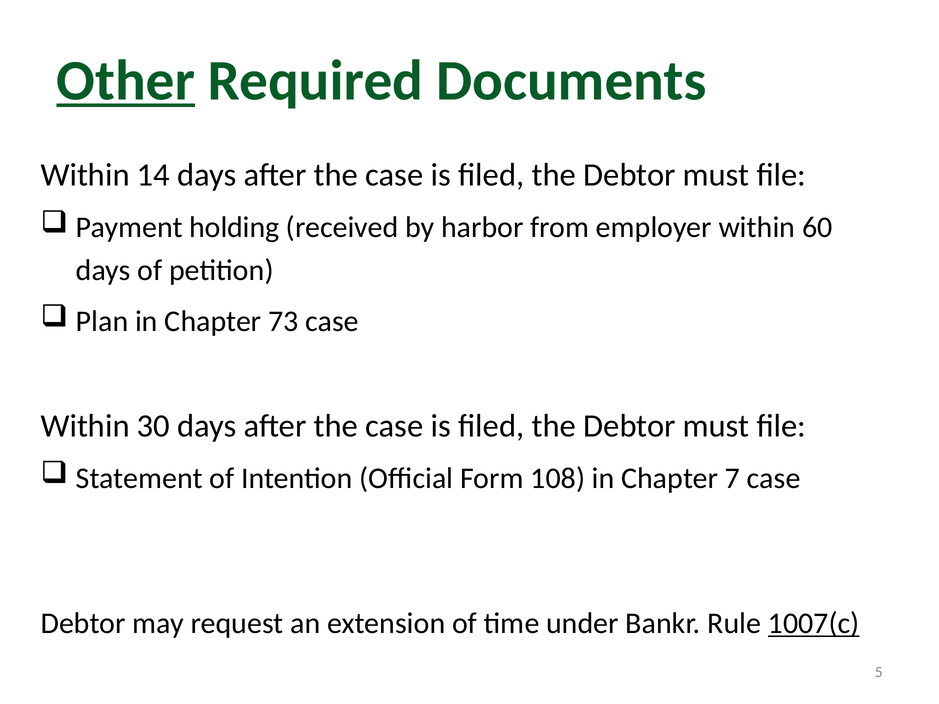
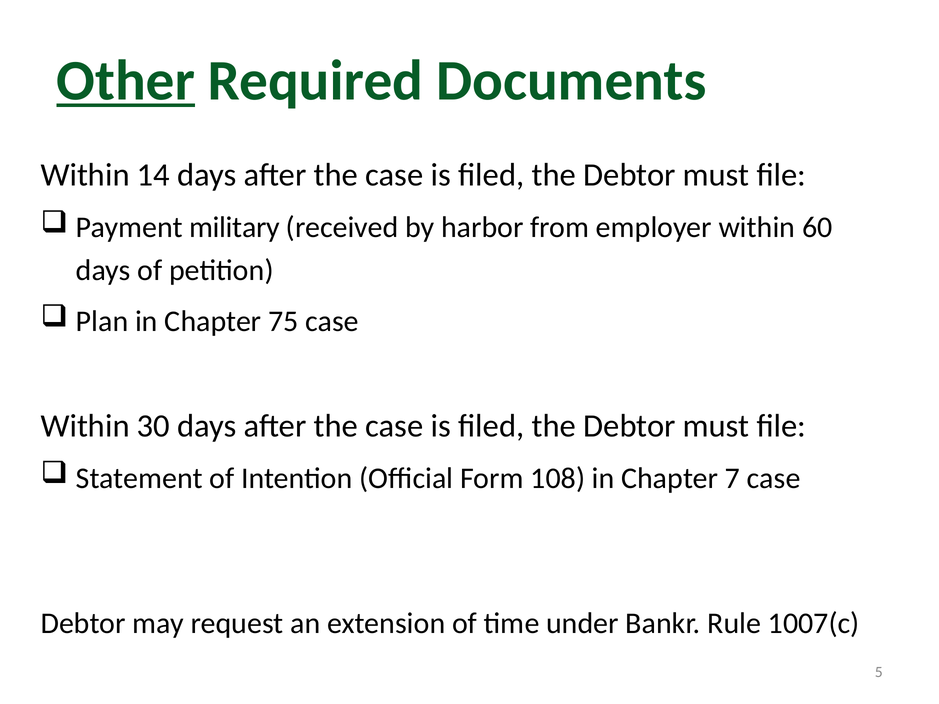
holding: holding -> military (234, 228)
73: 73 -> 75 (283, 322)
1007(c underline: present -> none (814, 623)
